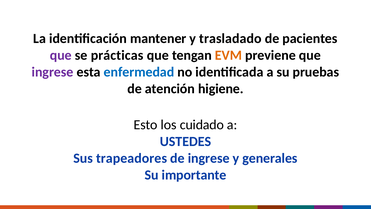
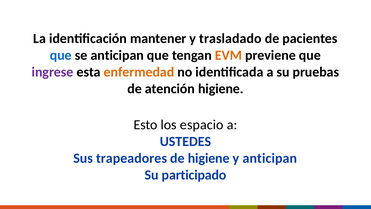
que colour: purple -> blue (61, 55)
se prácticas: prácticas -> anticipan (117, 55)
enfermedad colour: blue -> orange (139, 72)
cuidado: cuidado -> espacio (202, 125)
de ingrese: ingrese -> higiene (209, 158)
y generales: generales -> anticipan (270, 158)
importante: importante -> participado (194, 175)
